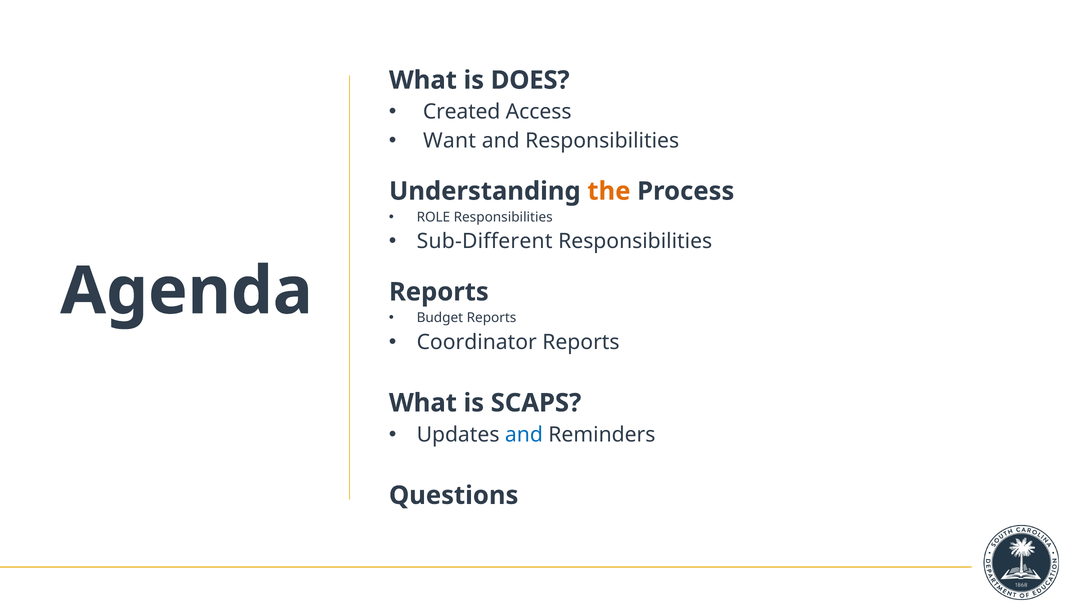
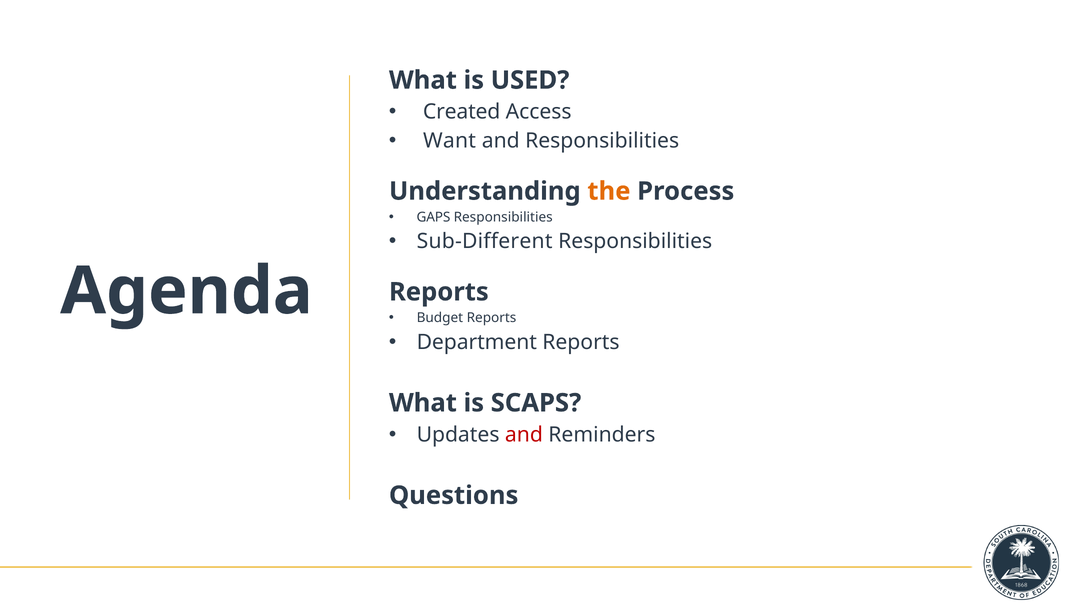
DOES: DOES -> USED (530, 80)
ROLE: ROLE -> GAPS (433, 217)
Coordinator: Coordinator -> Department (477, 342)
and colour: blue -> red (524, 435)
